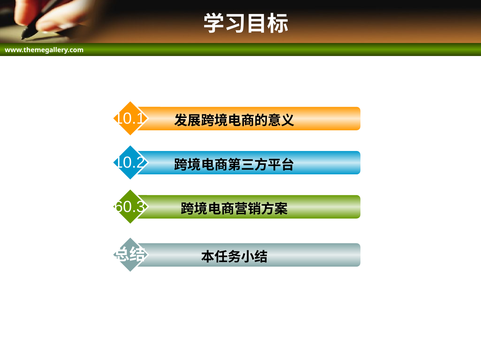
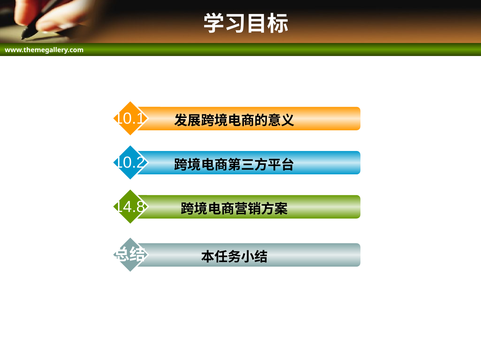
60.3: 60.3 -> 14.8 (130, 207)
